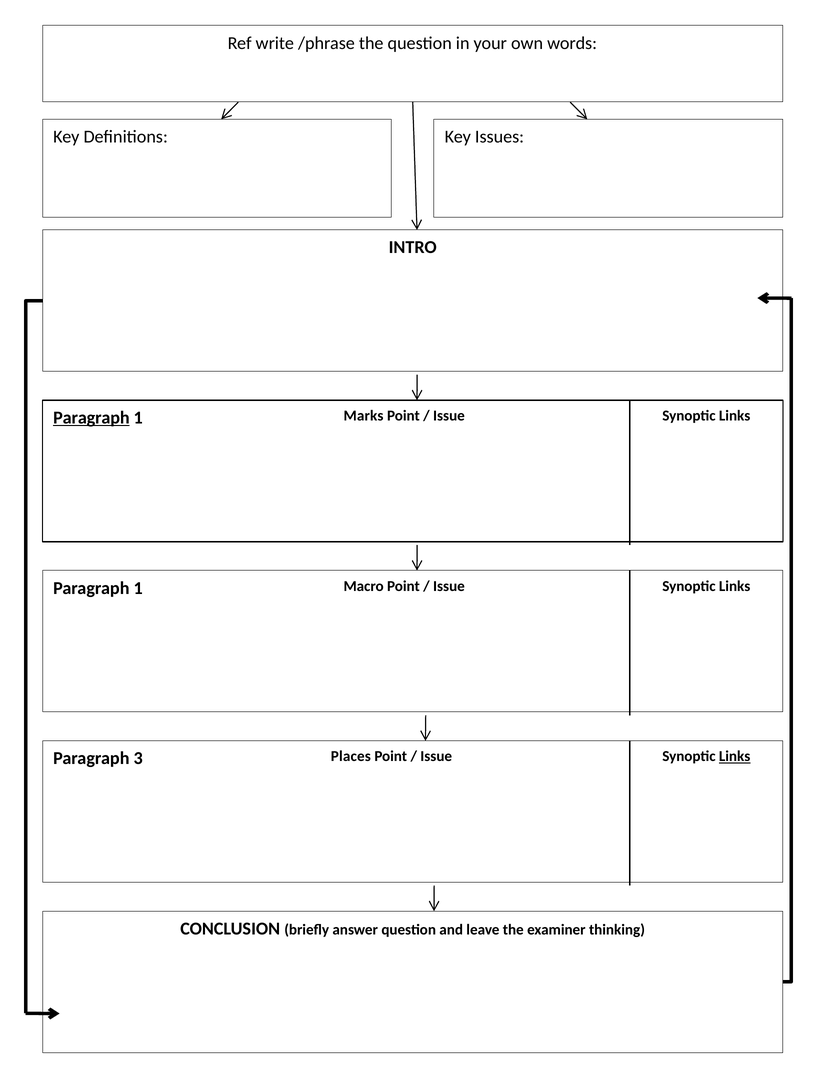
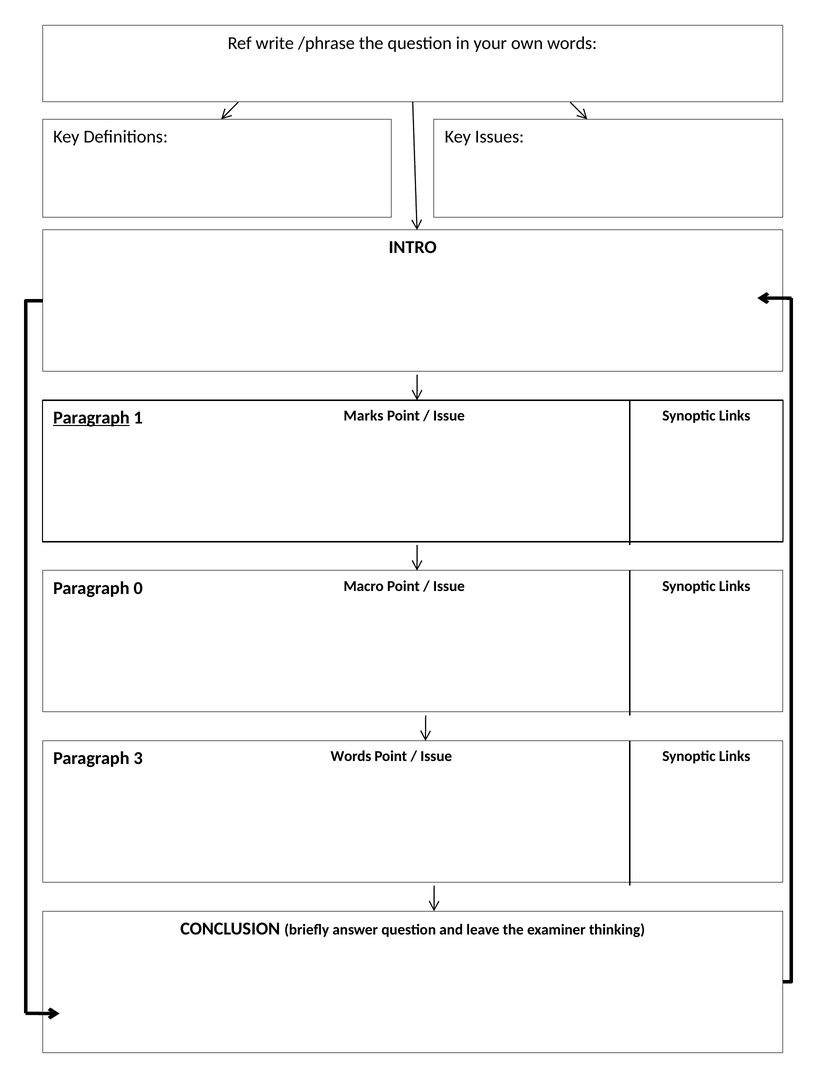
1: 1 -> 0 (138, 588)
Places: Places -> Words (351, 756)
Links underline: present -> none (735, 756)
